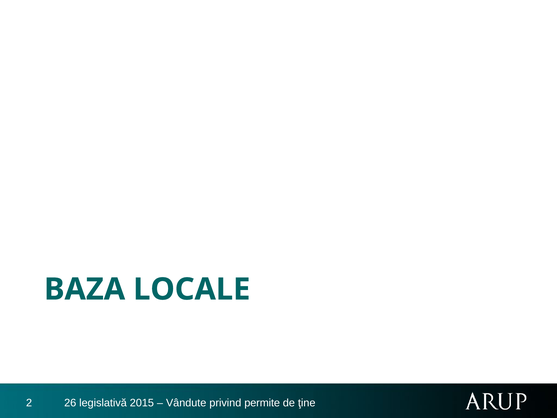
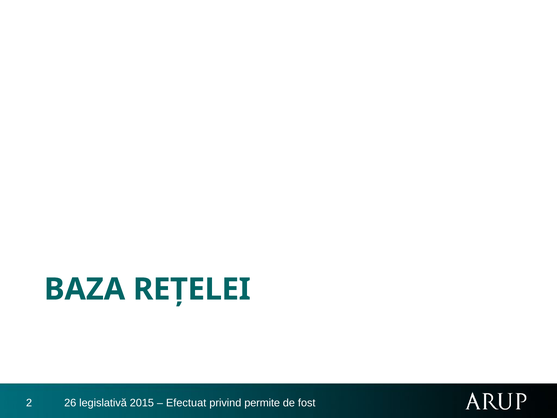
LOCALE: LOCALE -> REŢELEI (192, 289)
Vândute: Vândute -> Efectuat (186, 403)
ţine: ţine -> fost (307, 403)
